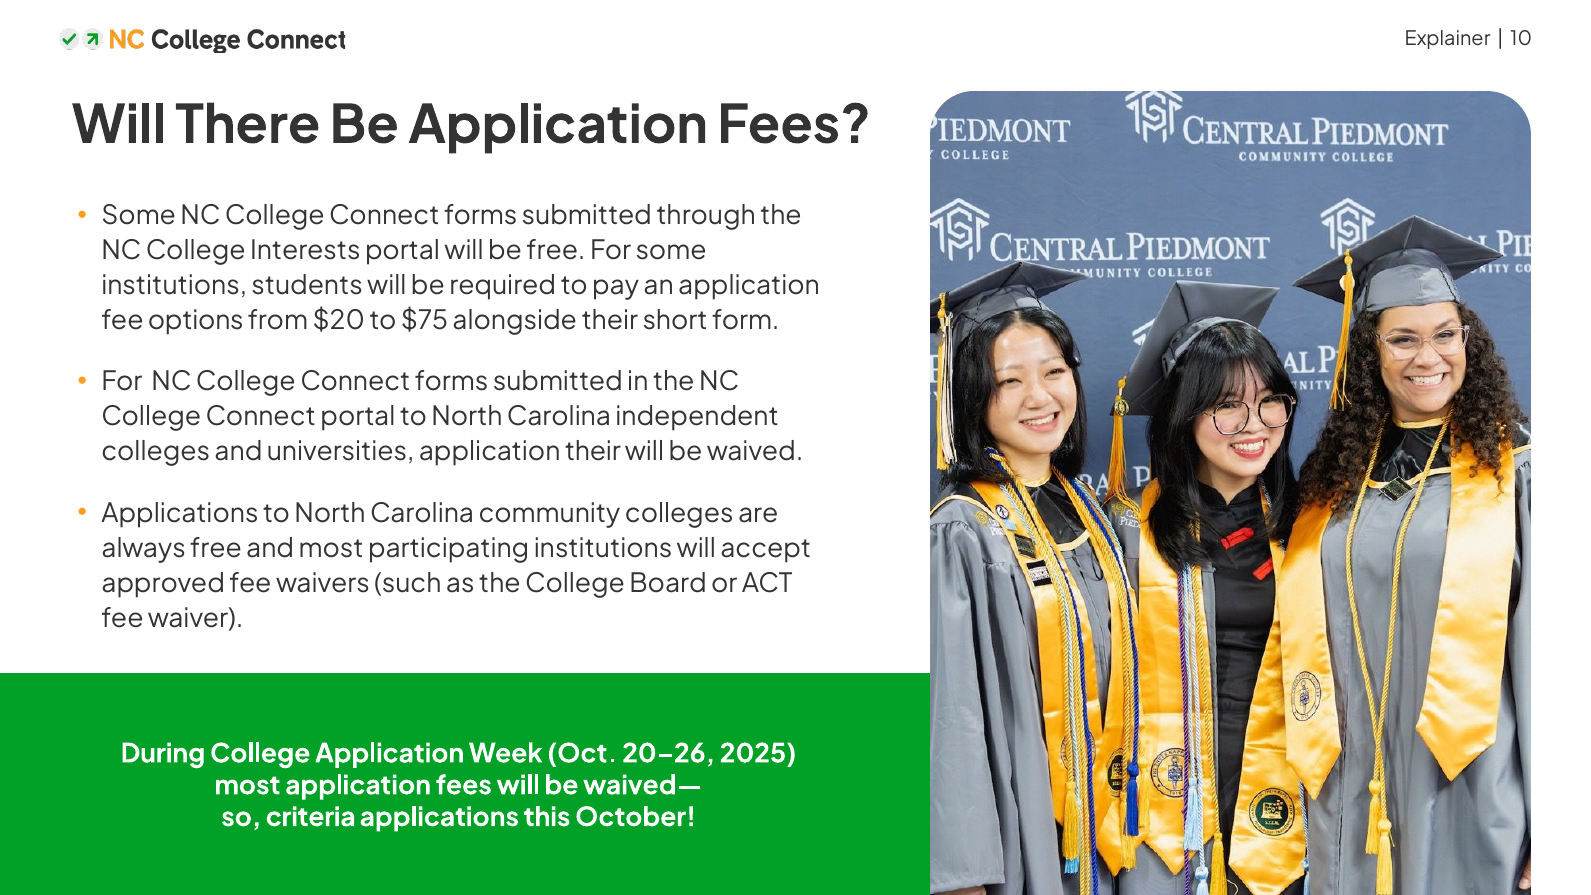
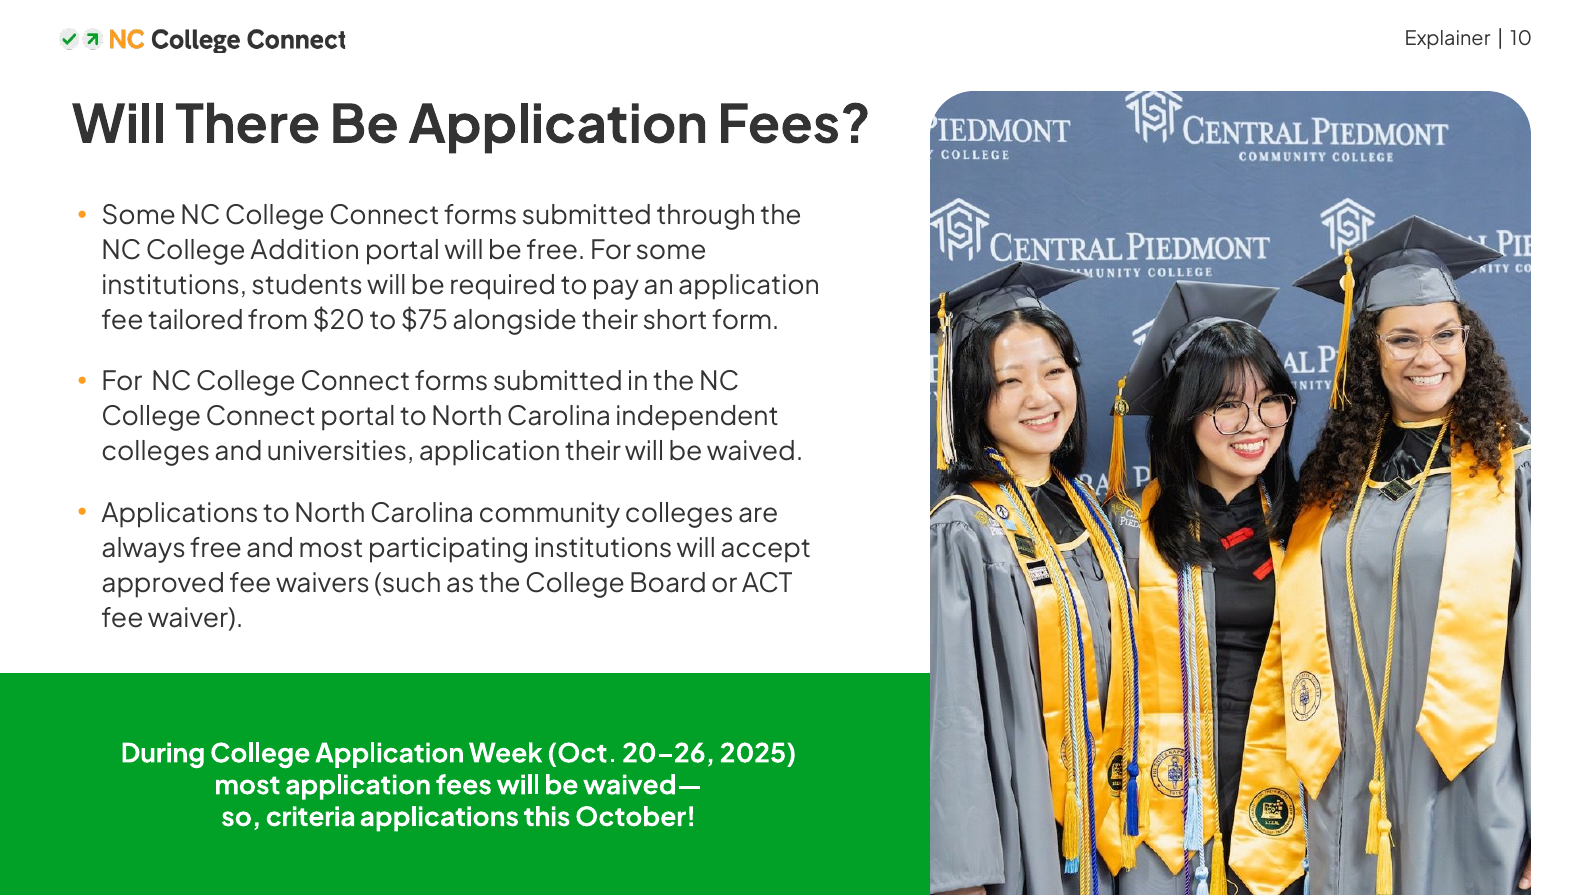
Interests: Interests -> Addition (305, 251)
options: options -> tailored (196, 321)
